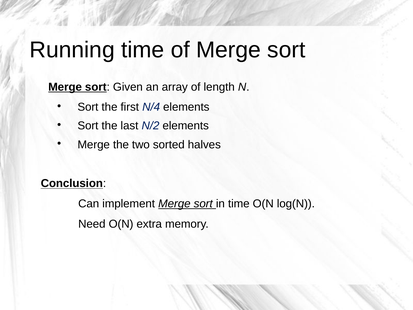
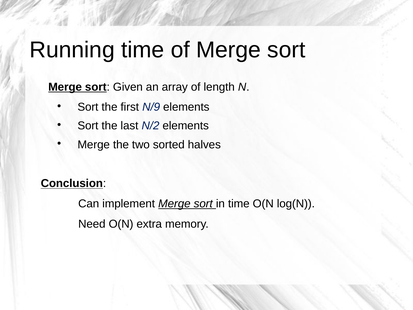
N/4: N/4 -> N/9 (151, 107)
